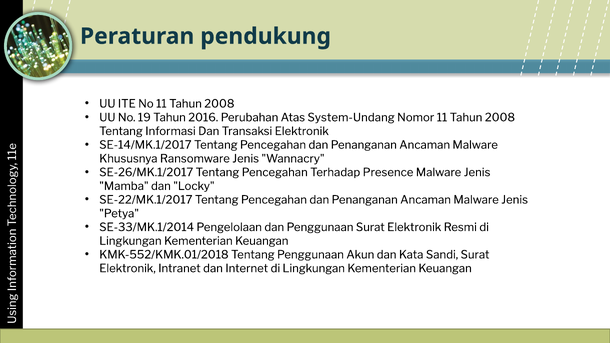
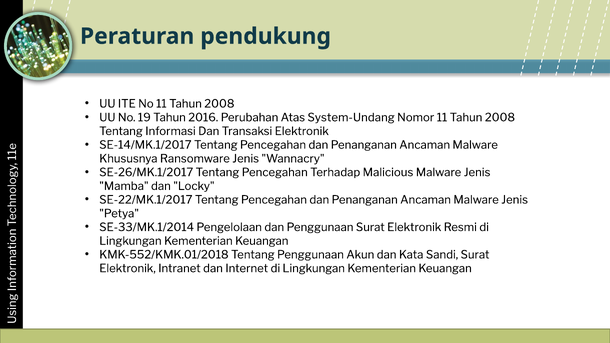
Presence: Presence -> Malicious (388, 172)
